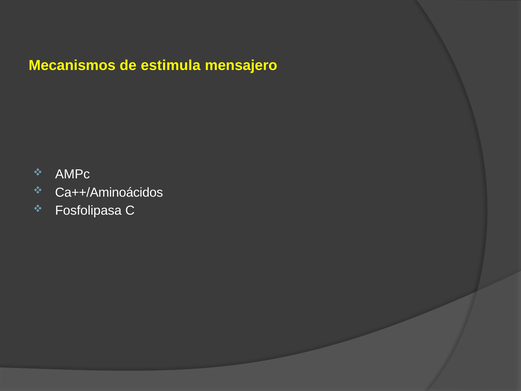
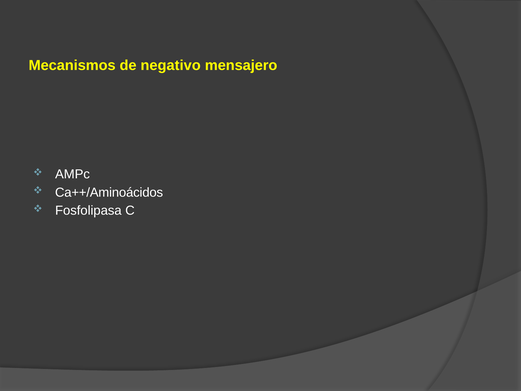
estimula: estimula -> negativo (171, 65)
